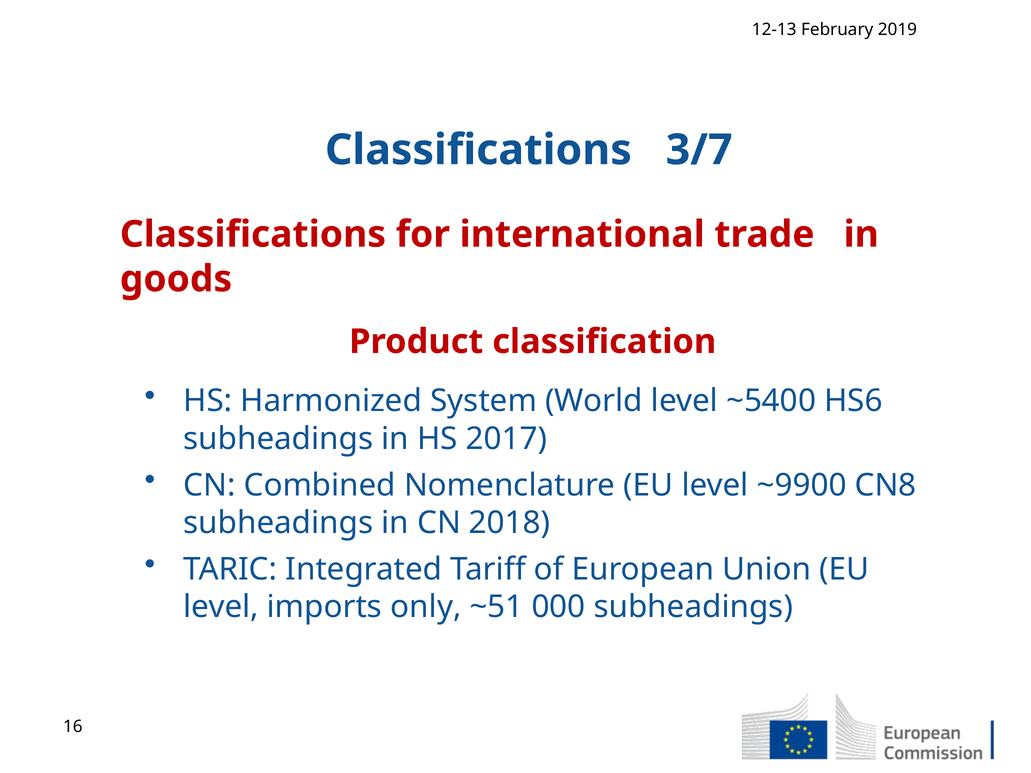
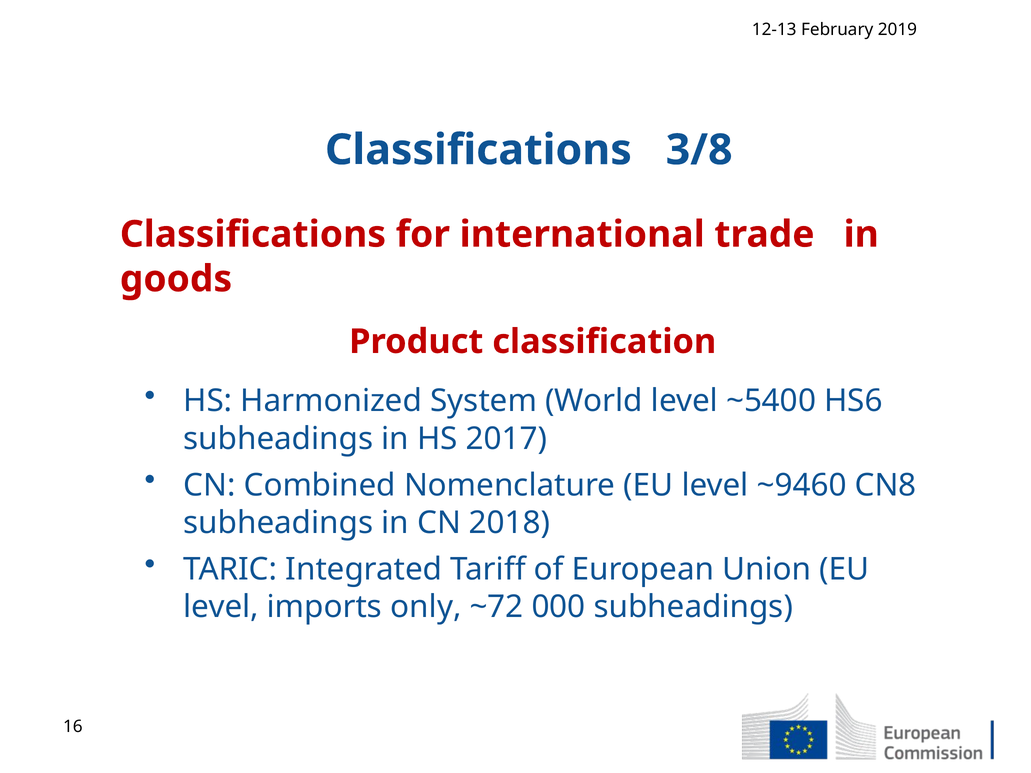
3/7: 3/7 -> 3/8 (699, 150)
~9900: ~9900 -> ~9460 (802, 485)
~51: ~51 -> ~72 (496, 607)
